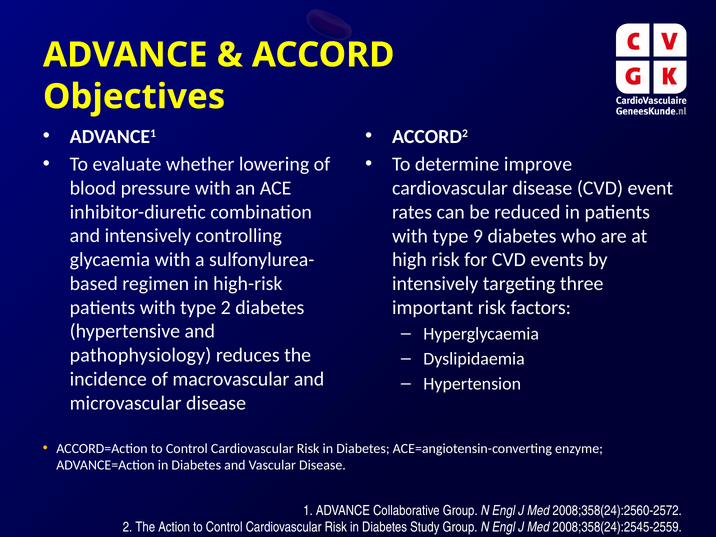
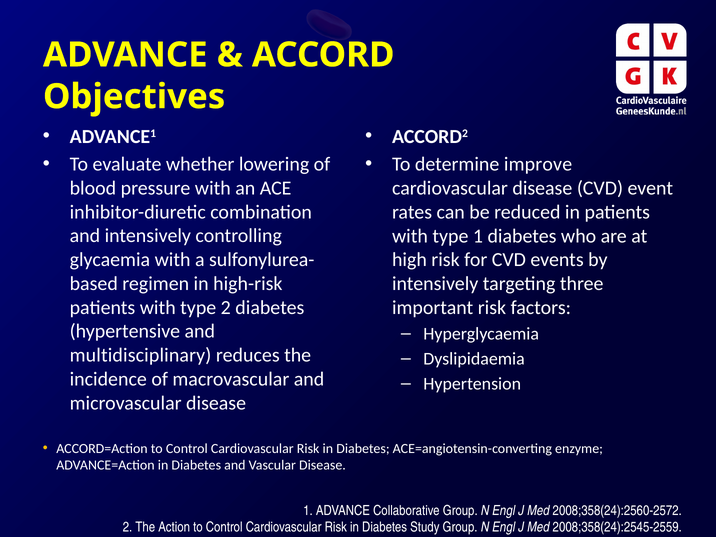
type 9: 9 -> 1 (478, 236)
pathophysiology: pathophysiology -> multidisciplinary (141, 355)
